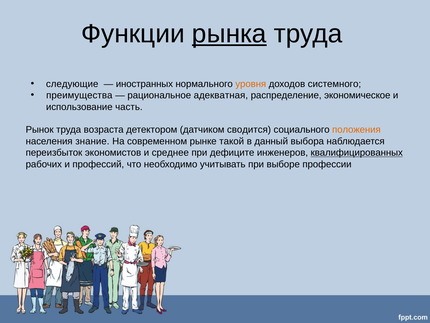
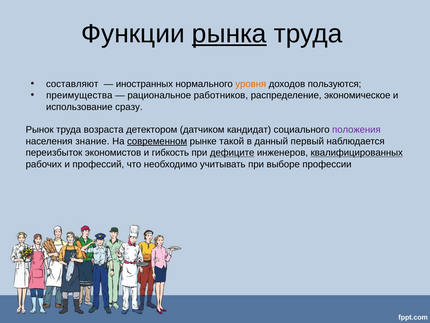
следующие: следующие -> составляют (72, 84)
системного: системного -> пользуются (335, 84)
адекватная: адекватная -> работников (221, 95)
часть: часть -> сразу (129, 107)
сводится: сводится -> кандидат (249, 130)
положения colour: orange -> purple (356, 130)
современном underline: none -> present (157, 141)
выбора: выбора -> первый (307, 141)
среднее: среднее -> гибкость (170, 153)
дефиците underline: none -> present (232, 153)
